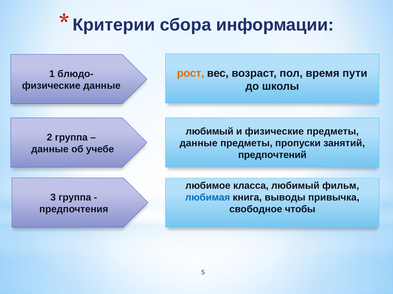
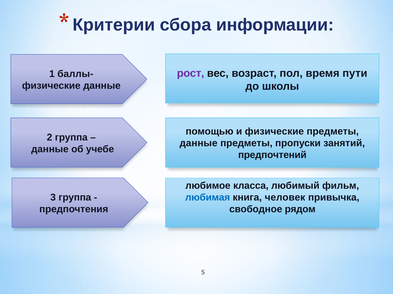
рост colour: orange -> purple (191, 73)
блюдо-: блюдо- -> баллы- (75, 74)
любимый: любимый -> помощью (210, 132)
выводы: выводы -> человек (285, 198)
чтобы: чтобы -> рядом (300, 210)
